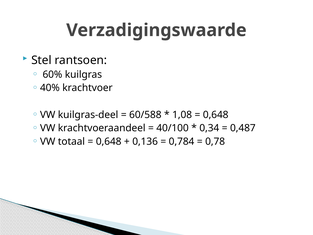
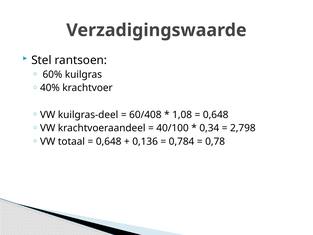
60/588: 60/588 -> 60/408 (145, 115)
0,487: 0,487 -> 2,798 (243, 128)
